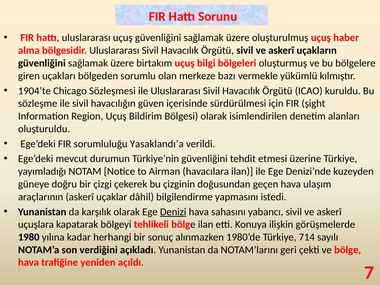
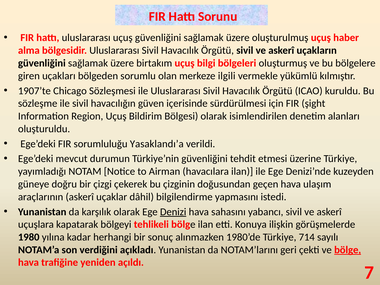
bazı: bazı -> ilgili (227, 76)
1904’te: 1904’te -> 1907’te (34, 91)
bölge underline: none -> present (348, 250)
